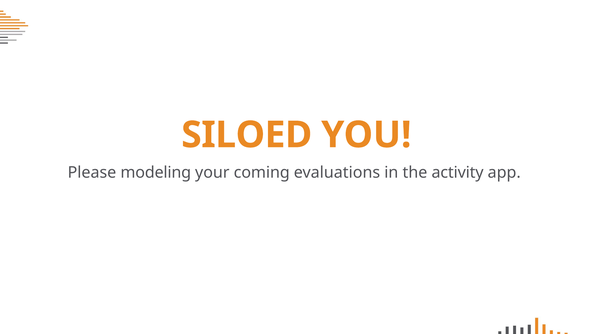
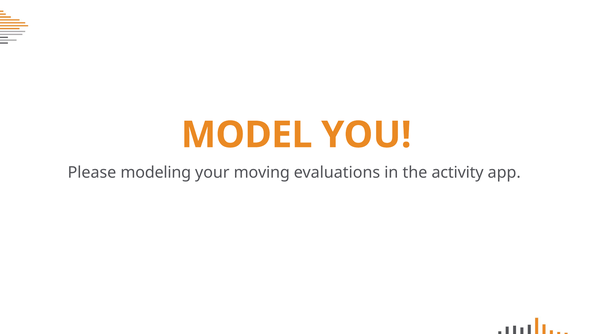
SILOED: SILOED -> MODEL (247, 135)
coming: coming -> moving (262, 172)
